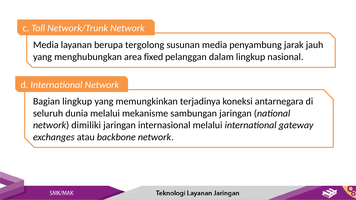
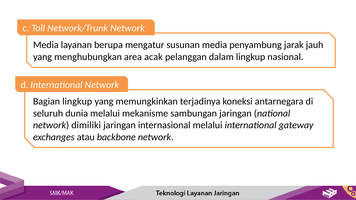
tergolong: tergolong -> mengatur (145, 45)
fixed: fixed -> acak (153, 57)
